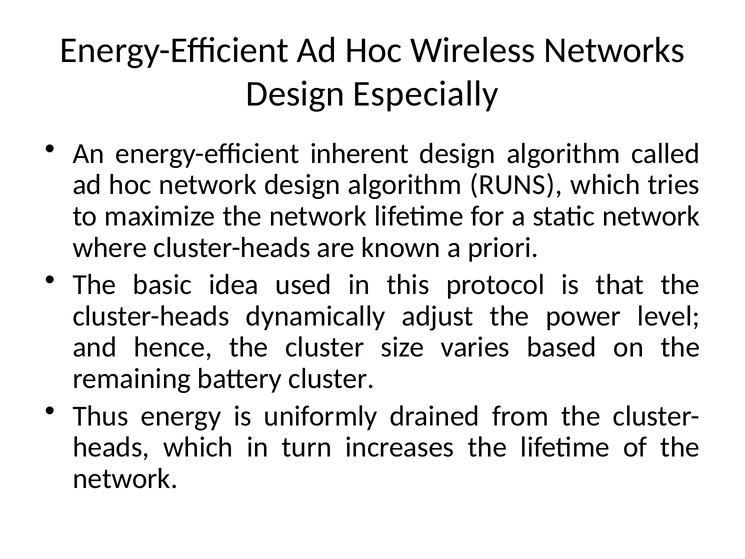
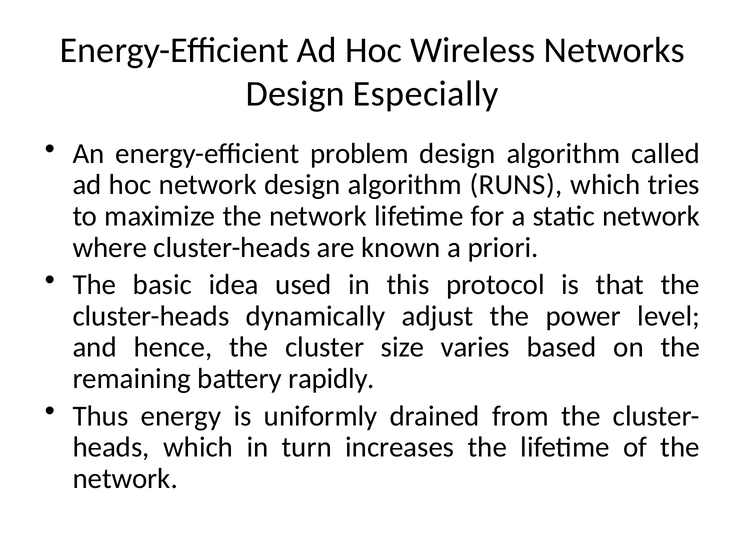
inherent: inherent -> problem (360, 154)
battery cluster: cluster -> rapidly (332, 379)
